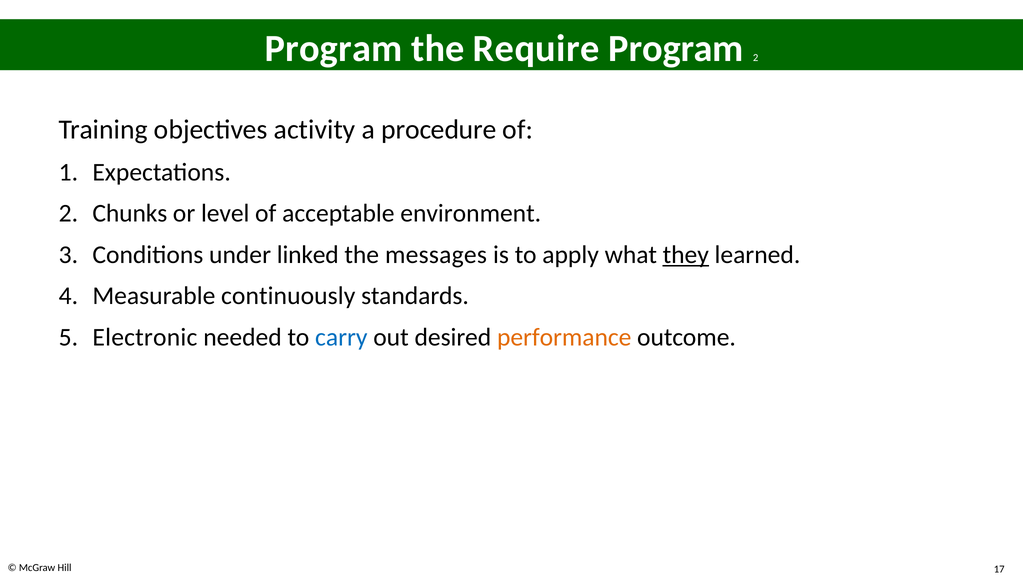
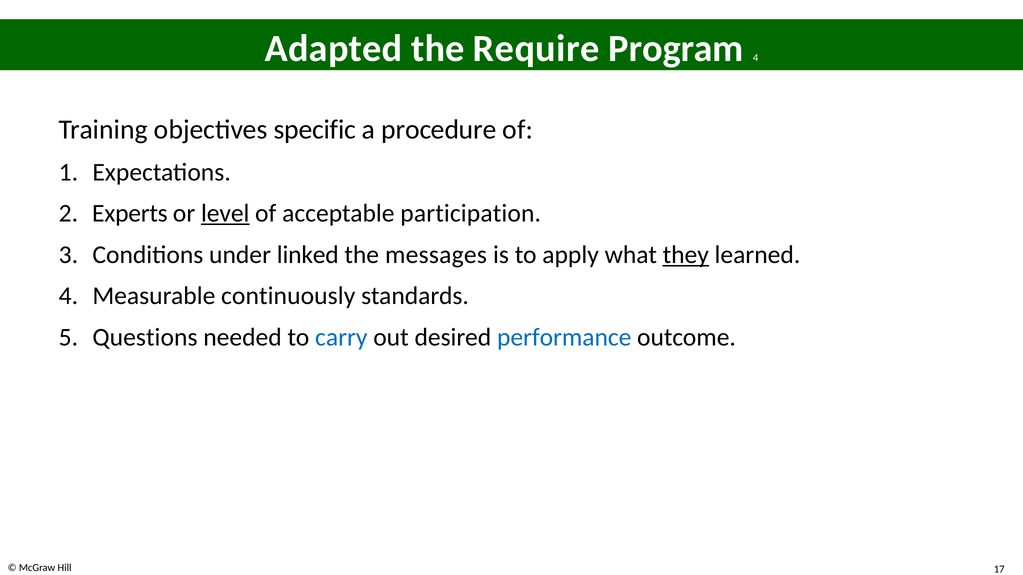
Program: Program -> Adapted (334, 49)
Program 2: 2 -> 4 (756, 58)
activity: activity -> specific (315, 130)
Chunks: Chunks -> Experts (130, 214)
level underline: none -> present (225, 214)
environment: environment -> participation (471, 214)
Electronic: Electronic -> Questions (145, 338)
performance colour: orange -> blue (564, 338)
